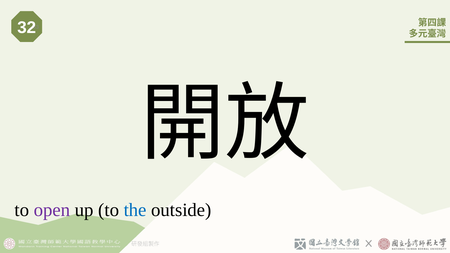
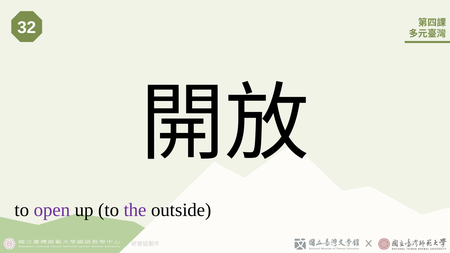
the colour: blue -> purple (135, 210)
